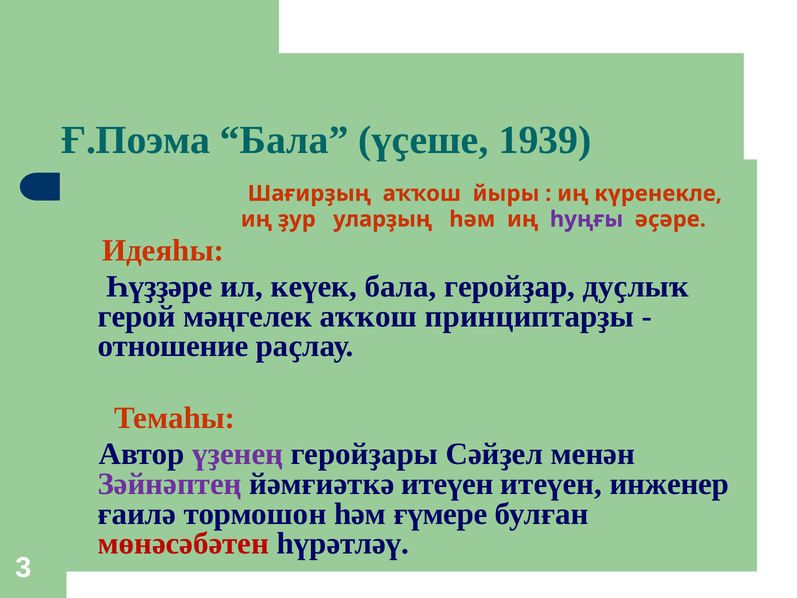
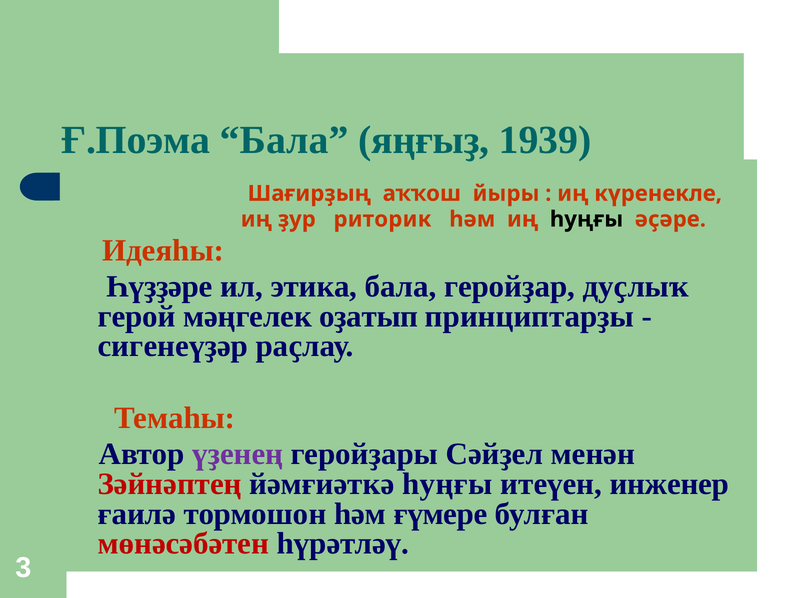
үҫеше: үҫеше -> яңғыҙ (424, 140)
уларҙың: уларҙың -> риторик (382, 219)
һуңғы colour: purple -> black (587, 219)
кеүек: кеүек -> этика (314, 287)
мәңгелек аҡҡош: аҡҡош -> оҙатып (369, 316)
отношение: отношение -> сигенеүҙәр (173, 346)
Зәйнәптең colour: purple -> red (170, 484)
йәмғиәткә итеүен: итеүен -> һуңғы (447, 484)
